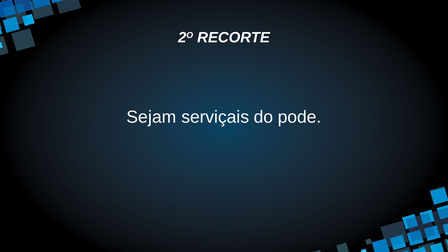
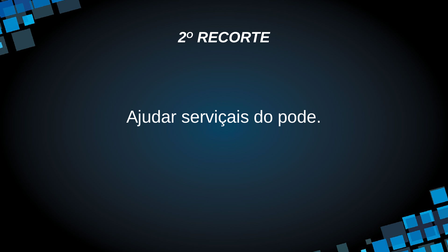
Sejam: Sejam -> Ajudar (151, 117)
